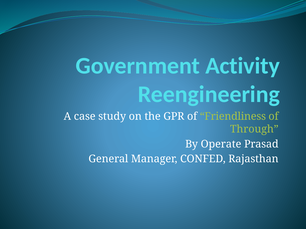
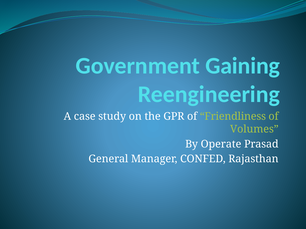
Activity: Activity -> Gaining (243, 66)
Through: Through -> Volumes (254, 129)
